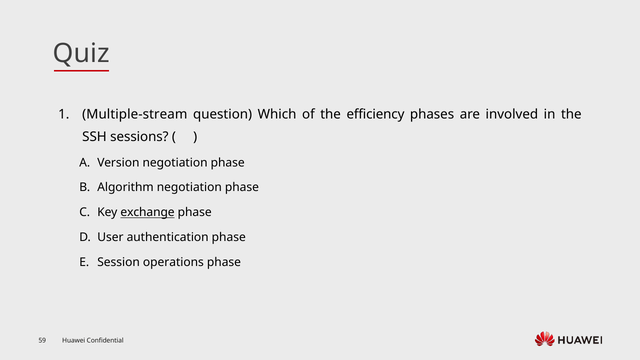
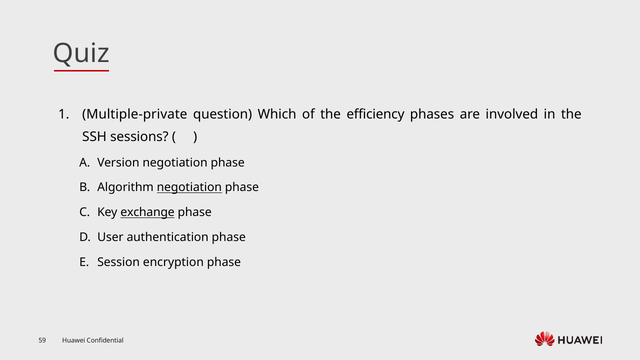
Multiple-stream: Multiple-stream -> Multiple-private (135, 115)
negotiation underline: none -> present (189, 188)
operations: operations -> encryption (173, 262)
